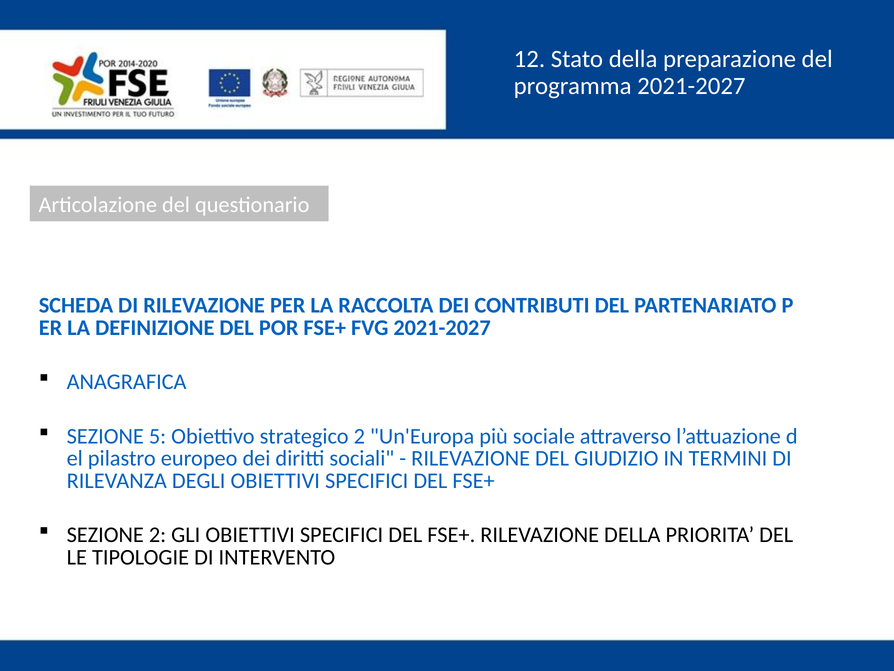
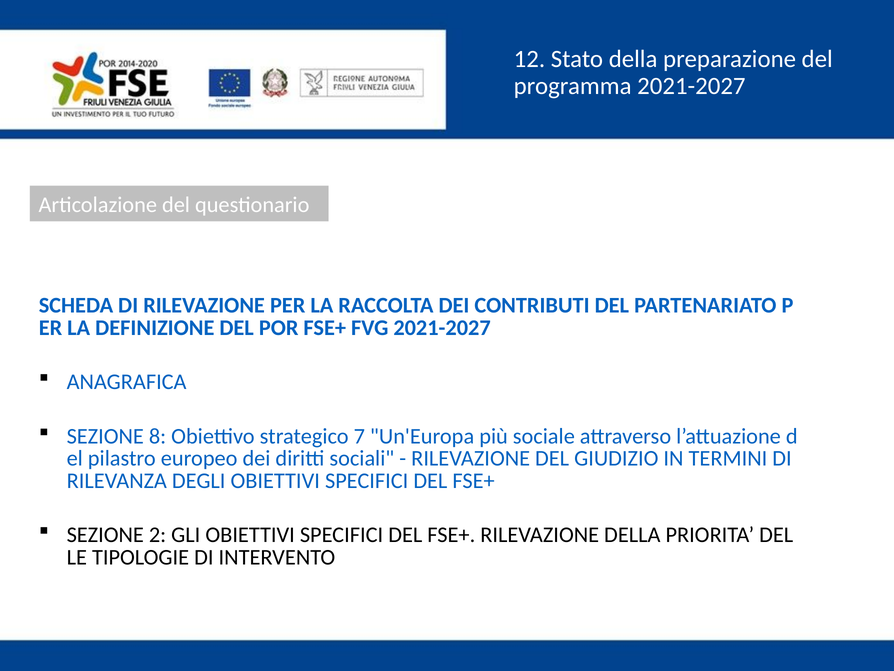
5: 5 -> 8 (158, 436)
strategico 2: 2 -> 7 (359, 436)
